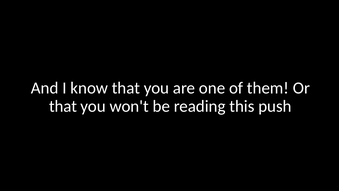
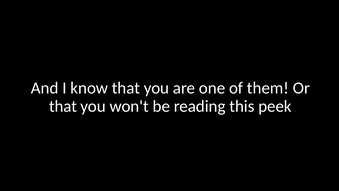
push: push -> peek (275, 106)
